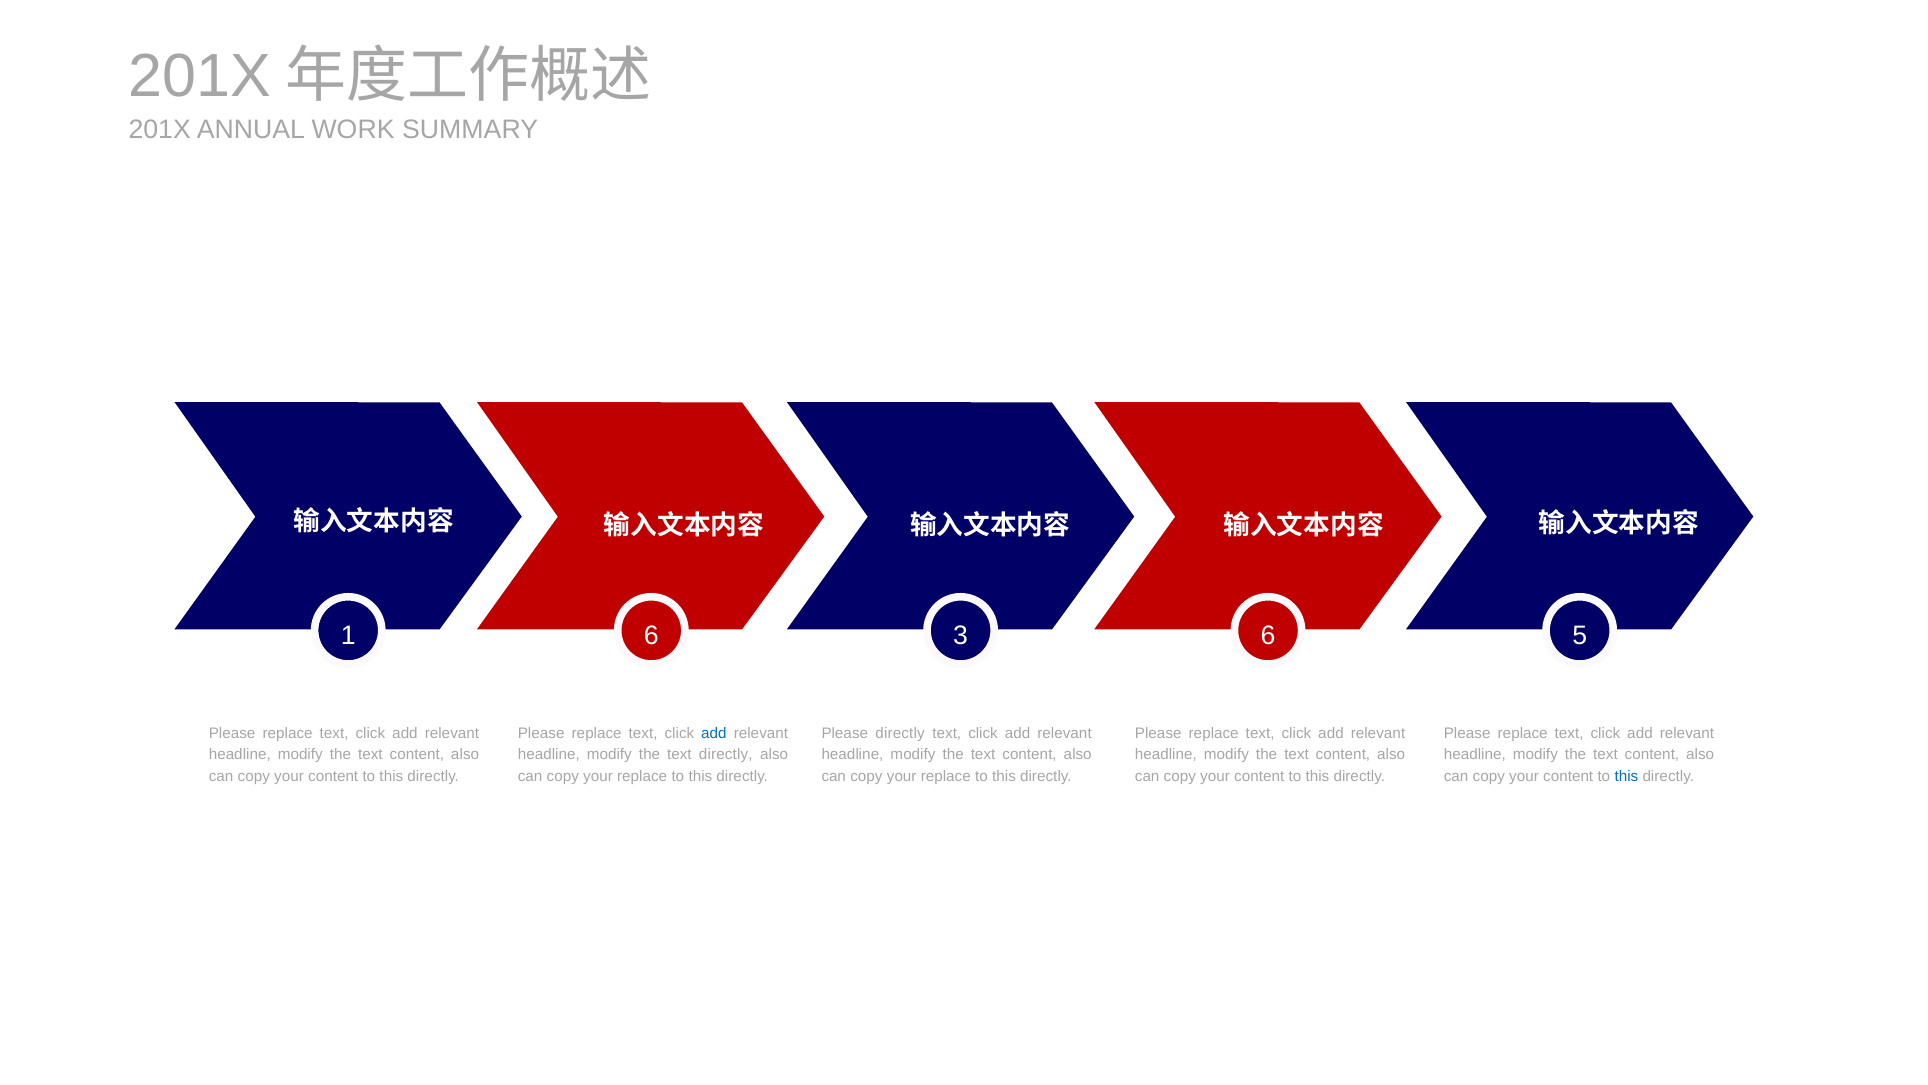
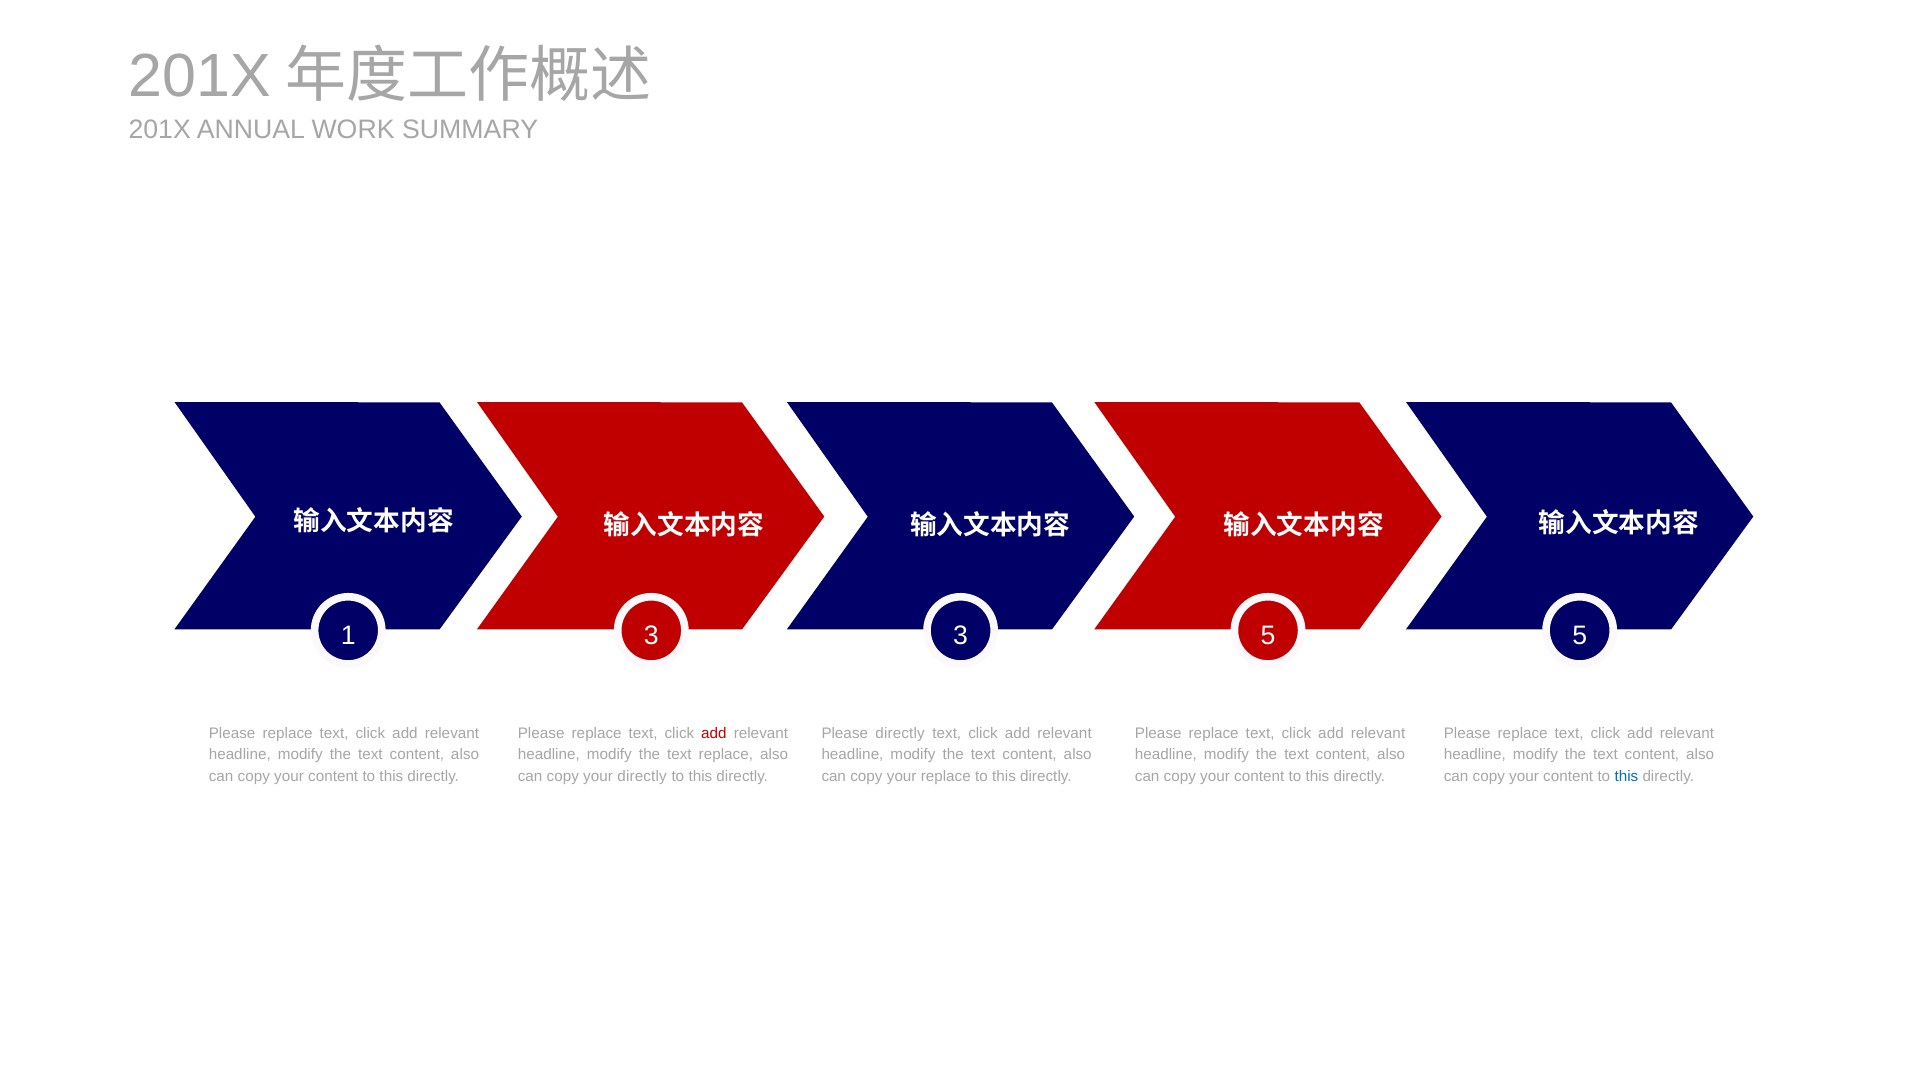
1 6: 6 -> 3 (651, 635)
3 6: 6 -> 5 (1268, 635)
add colour: blue -> red (714, 733)
text directly: directly -> replace (726, 754)
replace: replace -> directly (642, 776)
